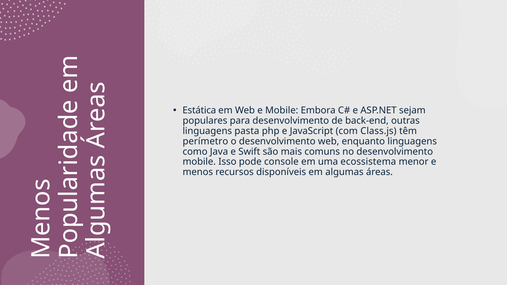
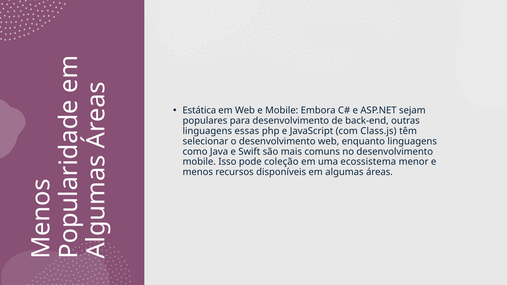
pasta: pasta -> essas (247, 131)
perímetro: perímetro -> selecionar (205, 141)
console: console -> coleção (281, 162)
